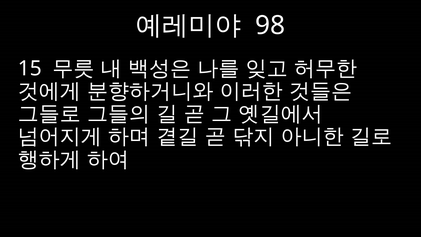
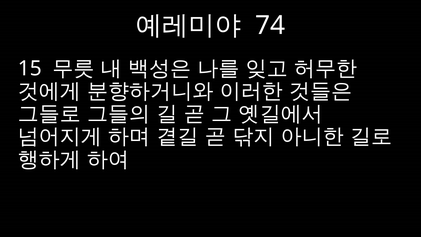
98: 98 -> 74 (270, 25)
